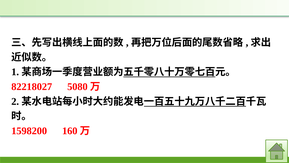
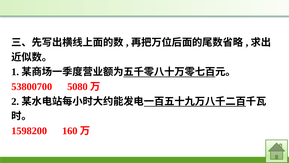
82218027: 82218027 -> 53800700 (32, 86)
